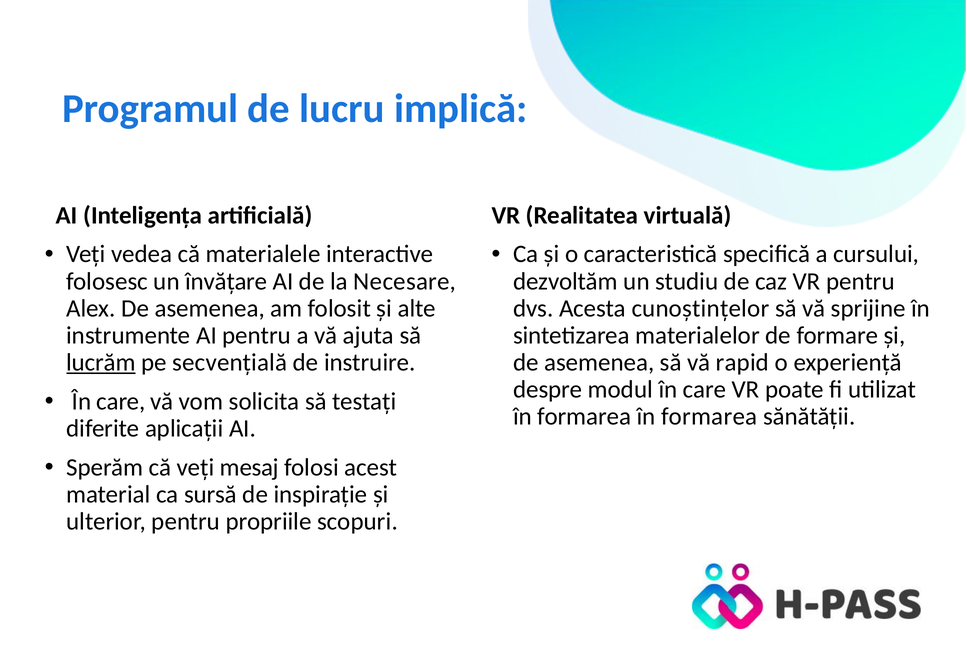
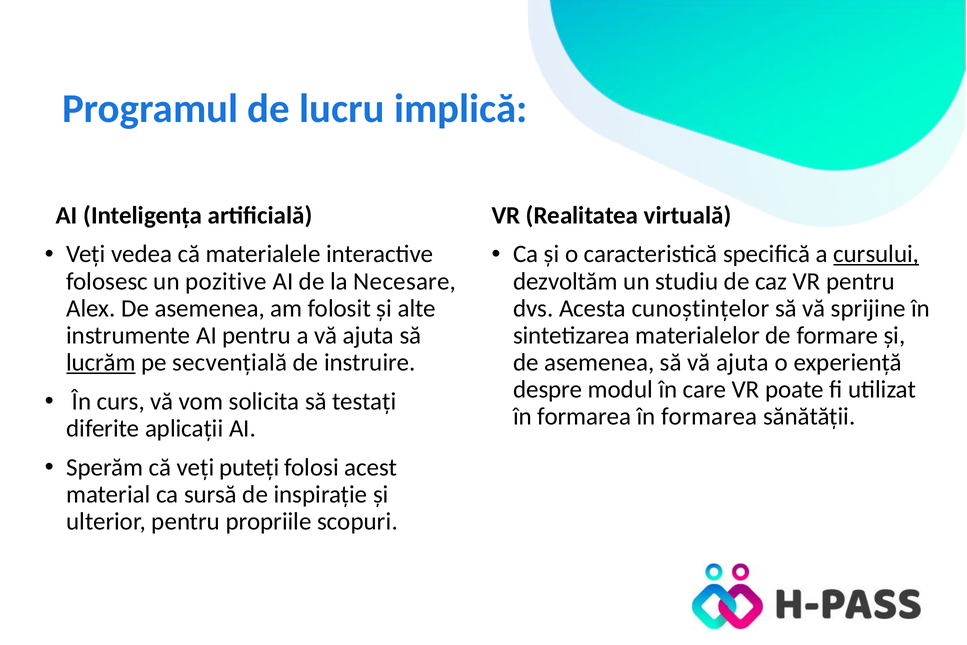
cursului underline: none -> present (876, 254)
învățare: învățare -> pozitive (226, 281)
să vă rapid: rapid -> ajuta (742, 362)
care: care -> curs (121, 401)
mesaj: mesaj -> puteți (249, 467)
